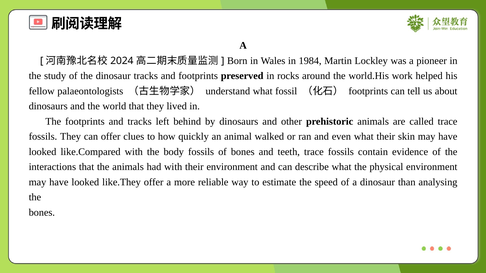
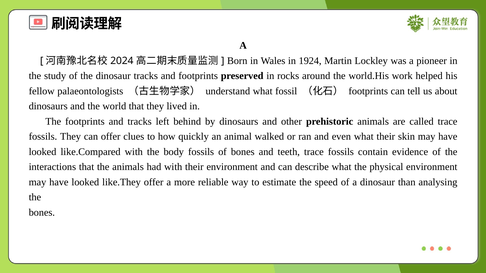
1984: 1984 -> 1924 (310, 61)
